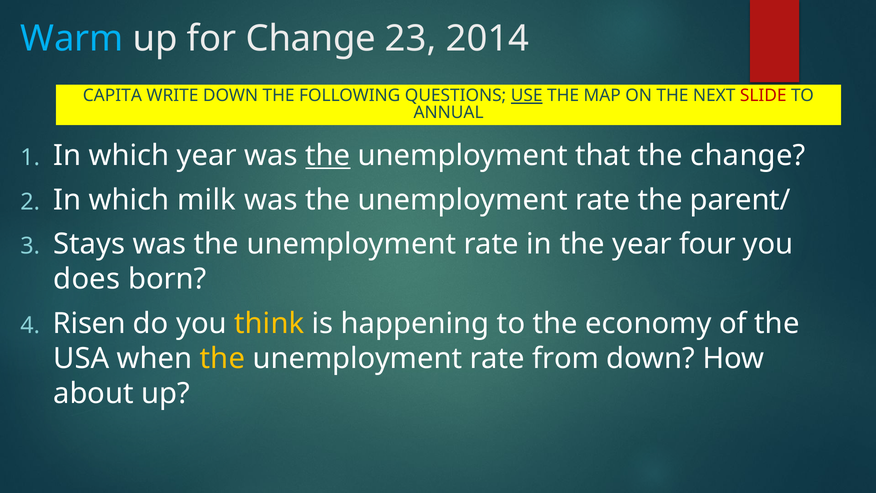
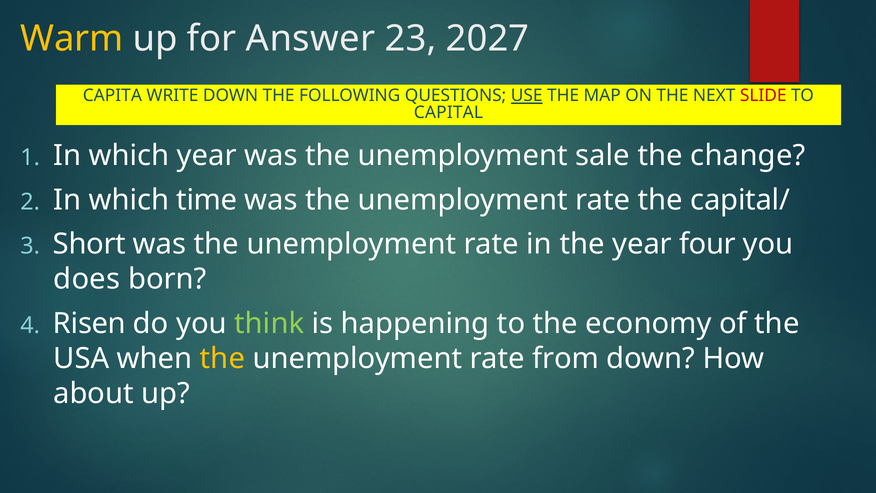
Warm colour: light blue -> yellow (72, 38)
for Change: Change -> Answer (311, 38)
2014: 2014 -> 2027 (488, 38)
ANNUAL: ANNUAL -> CAPITAL (448, 113)
the underline: present -> none (328, 156)
that: that -> sale (603, 156)
milk: milk -> time (207, 200)
parent/: parent/ -> capital/ (740, 200)
Stays: Stays -> Short (89, 244)
think colour: yellow -> light green (269, 323)
